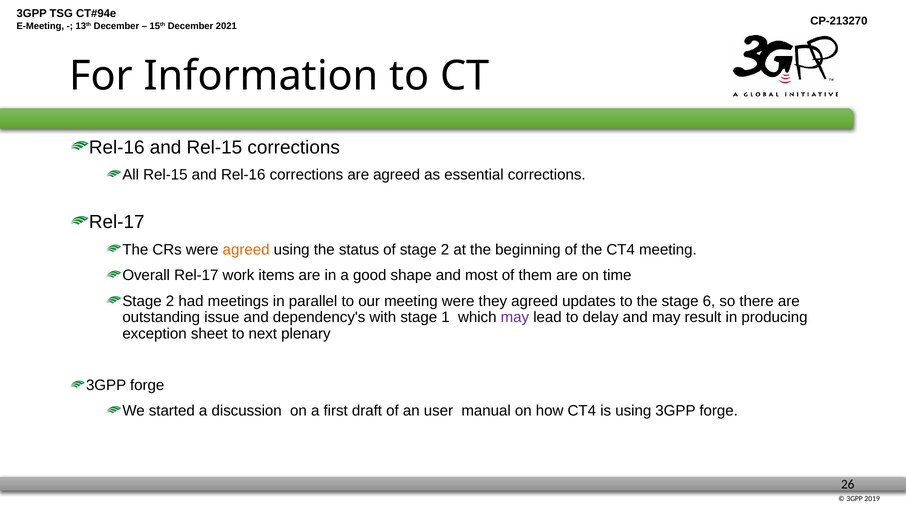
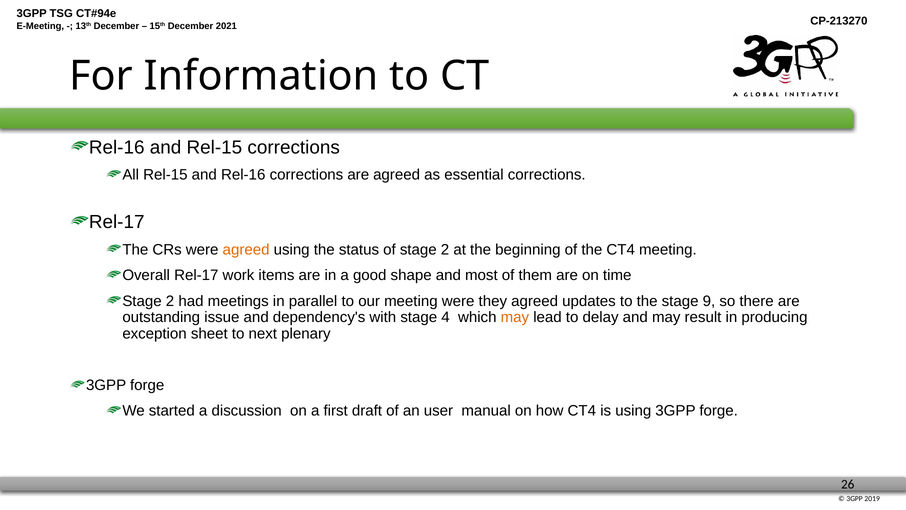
6: 6 -> 9 (709, 301)
1: 1 -> 4 (446, 317)
may colour: purple -> orange (515, 317)
